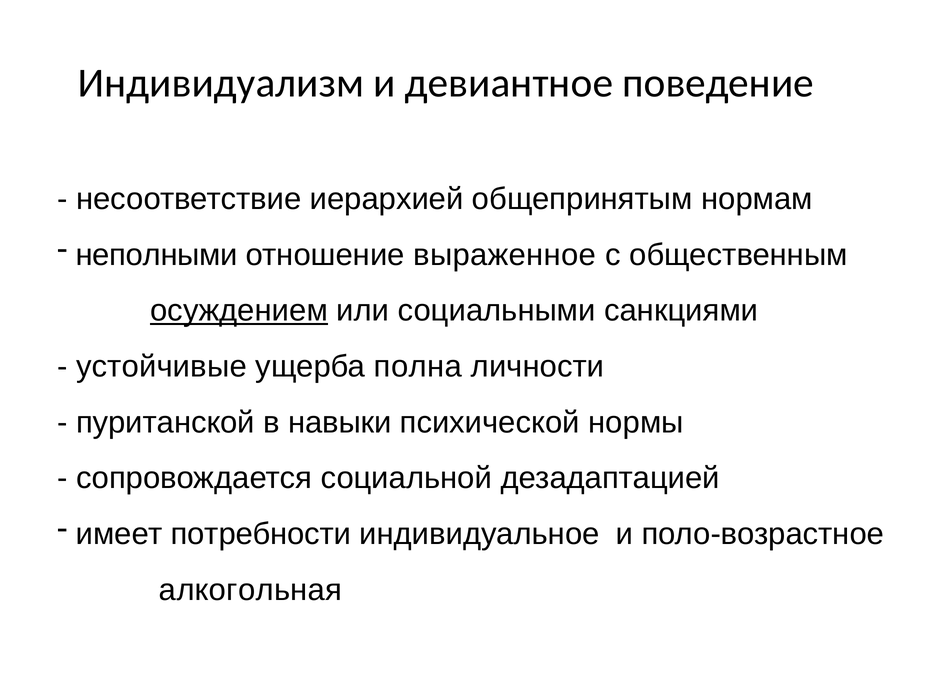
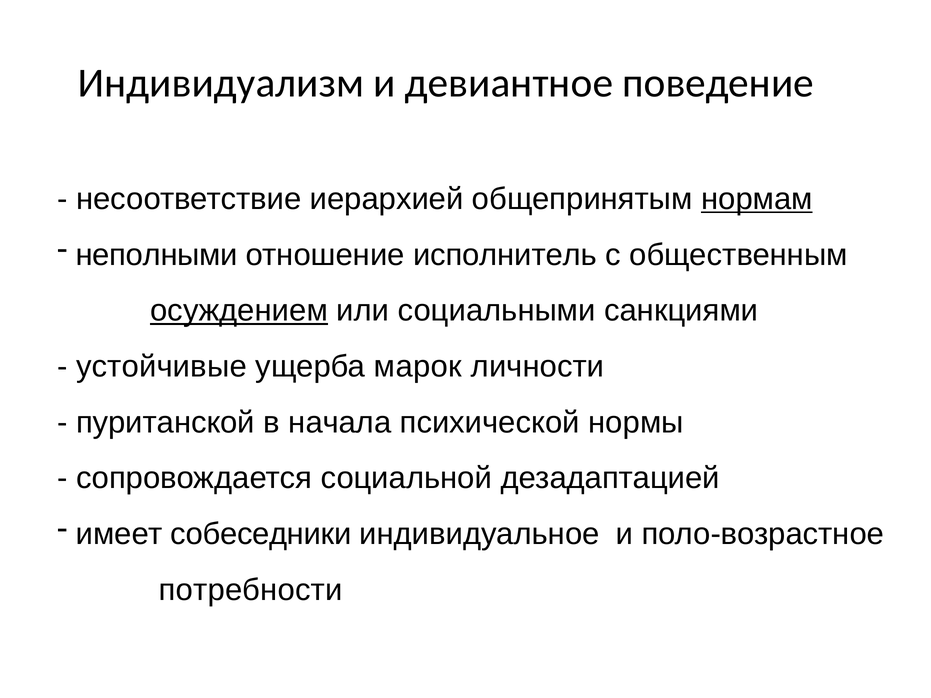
нормам underline: none -> present (757, 199)
выраженное: выраженное -> исполнитель (505, 255)
полна: полна -> марок (418, 367)
навыки: навыки -> начала (340, 422)
потребности: потребности -> собеседники (261, 534)
алкогольная: алкогольная -> потребности (251, 590)
